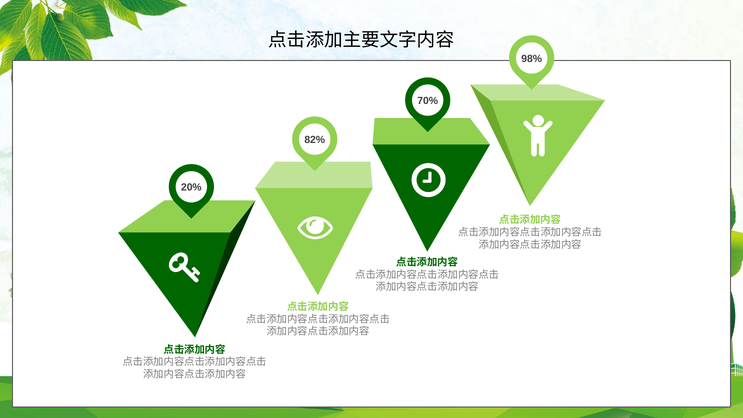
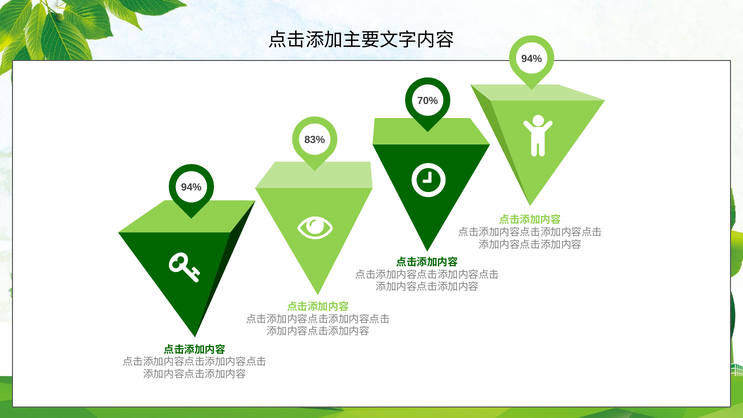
98%: 98% -> 94% (532, 59)
82%: 82% -> 83% (315, 140)
20%: 20% -> 94% (191, 187)
